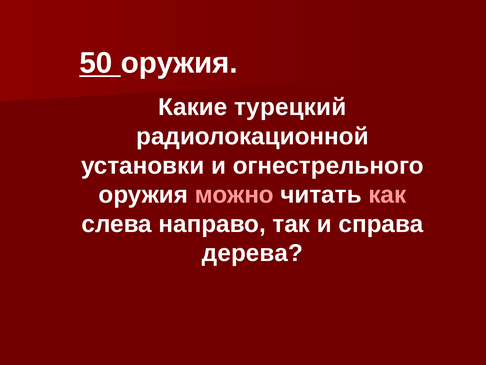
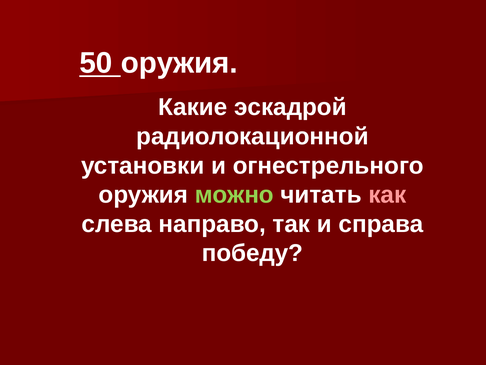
турецкий: турецкий -> эскадрой (290, 107)
можно colour: pink -> light green (234, 195)
дерева: дерева -> победу (253, 253)
